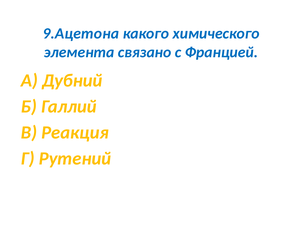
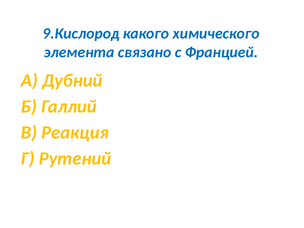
9.Ацетона: 9.Ацетона -> 9.Кислород (81, 33)
